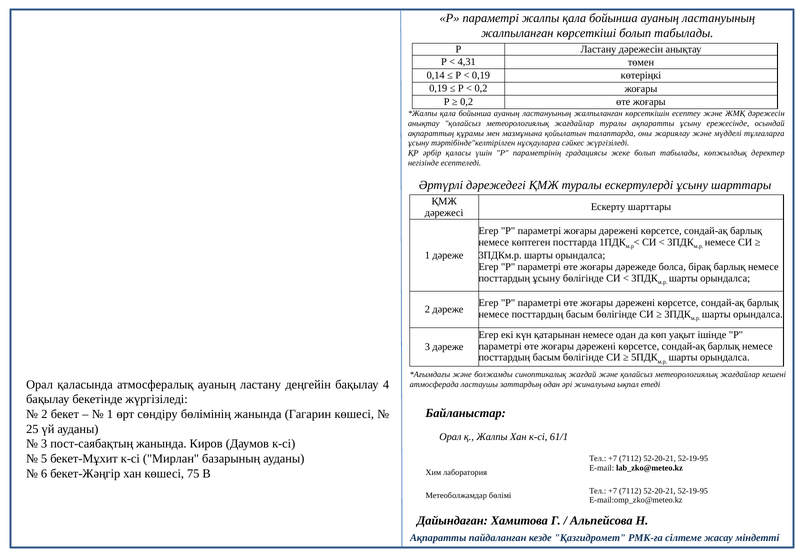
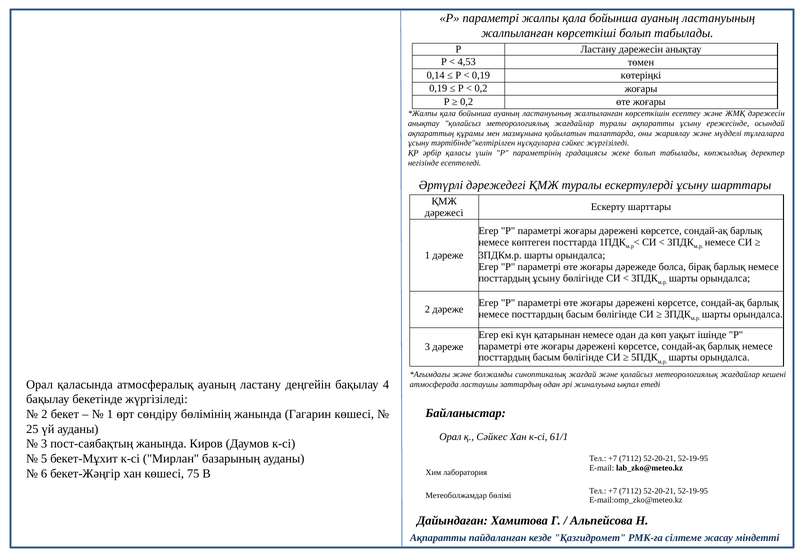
4,31: 4,31 -> 4,53 (467, 62)
қ Жалпы: Жалпы -> Сәйкес (492, 437)
